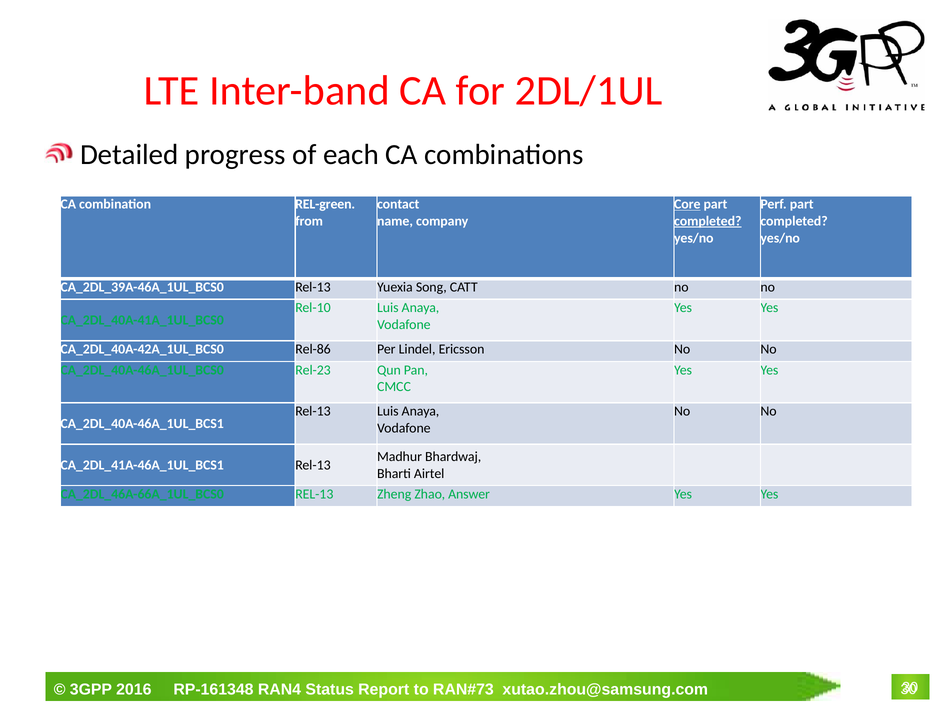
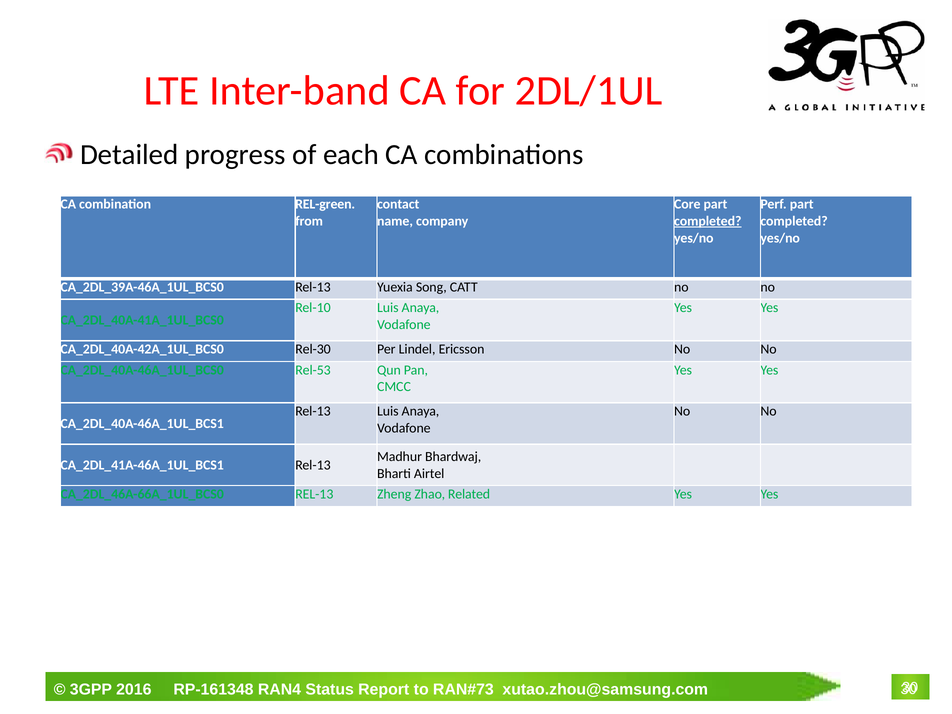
Core underline: present -> none (687, 204)
Rel-86: Rel-86 -> Rel-30 (313, 349)
Rel-23: Rel-23 -> Rel-53 (313, 370)
Answer: Answer -> Related (469, 494)
